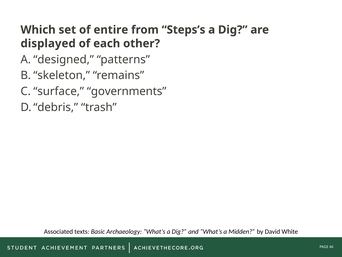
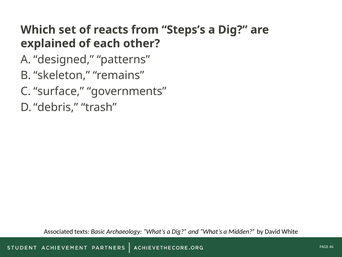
entire: entire -> reacts (111, 30)
displayed: displayed -> explained (48, 43)
